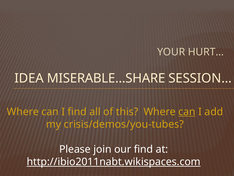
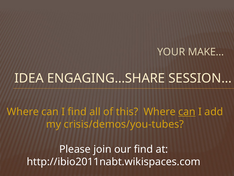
HURT…: HURT… -> MAKE… (206, 52)
MISERABLE…SHARE: MISERABLE…SHARE -> ENGAGING…SHARE (106, 78)
http://ibio2011nabt.wikispaces.com underline: present -> none (114, 161)
